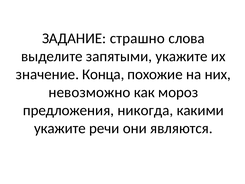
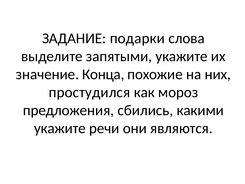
страшно: страшно -> подарки (137, 38)
невозможно: невозможно -> простудился (89, 92)
никогда: никогда -> сбились (145, 110)
